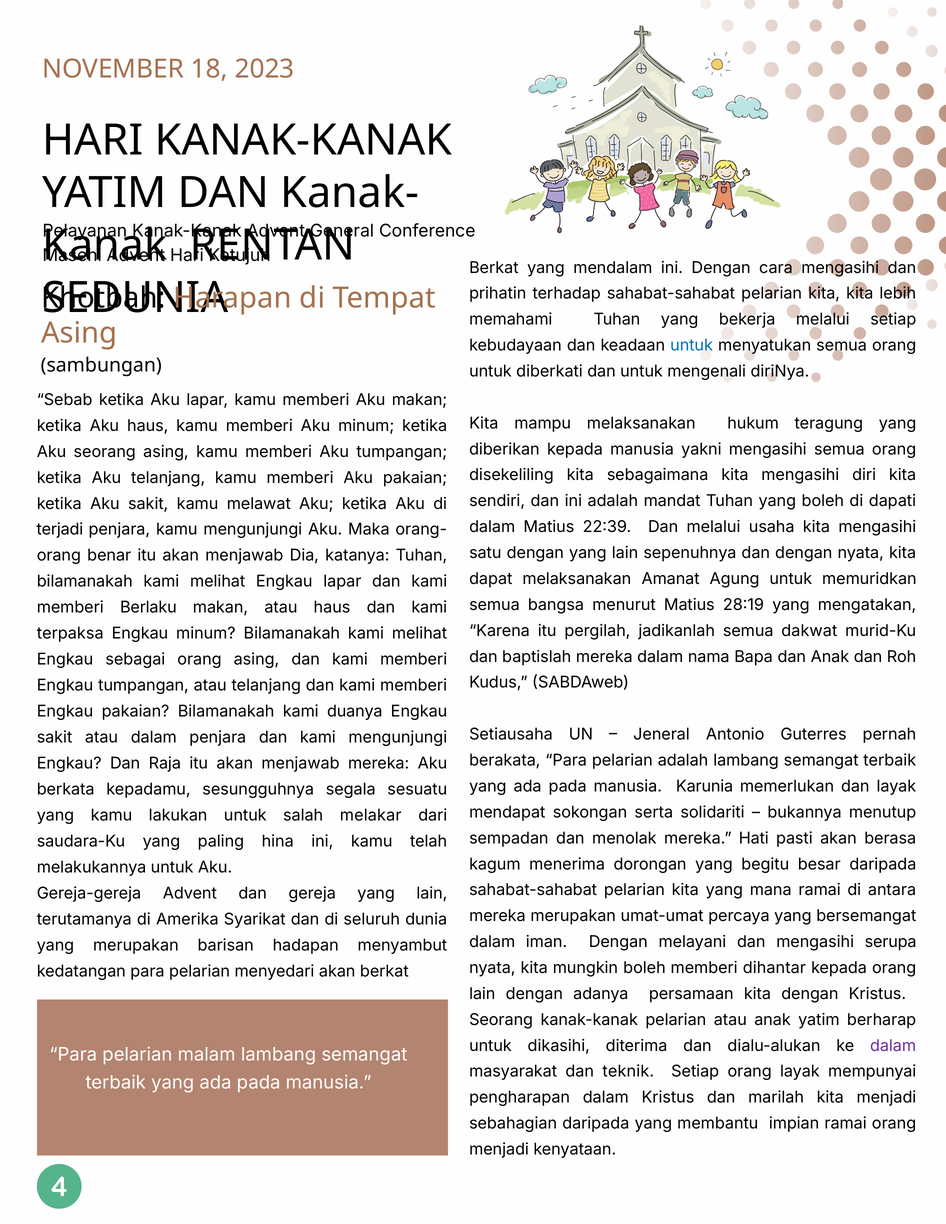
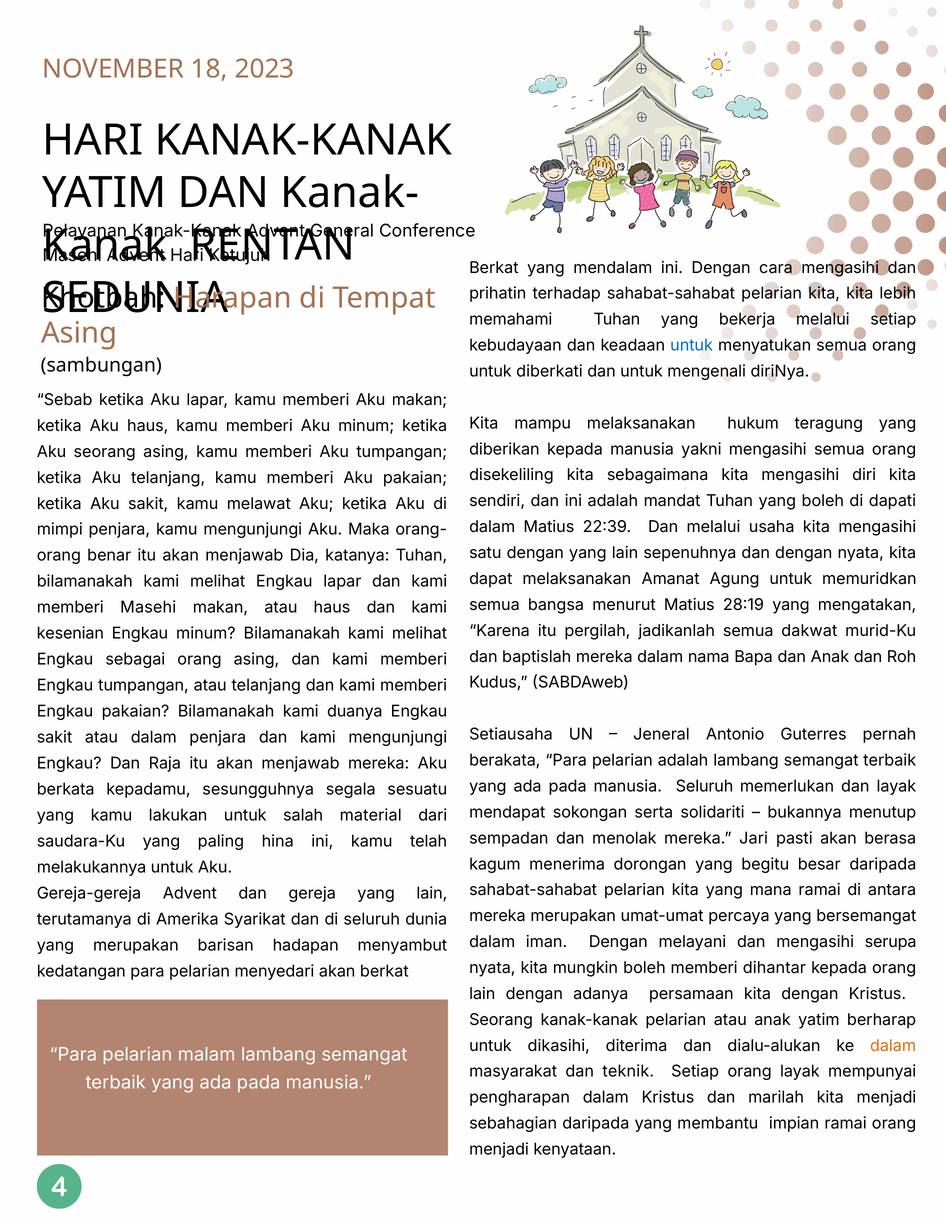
terjadi: terjadi -> mimpi (60, 530)
memberi Berlaku: Berlaku -> Masehi (148, 608)
terpaksa: terpaksa -> kesenian (70, 634)
manusia Karunia: Karunia -> Seluruh (705, 787)
melakar: melakar -> material (371, 816)
Hati: Hati -> Jari (754, 838)
dalam colour: purple -> orange (893, 1046)
